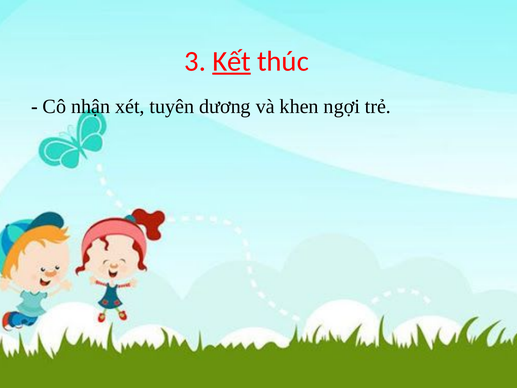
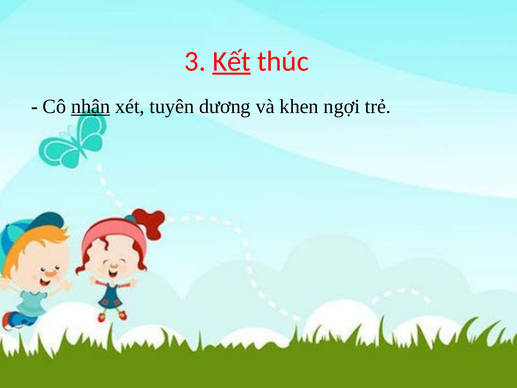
nhận underline: none -> present (91, 106)
